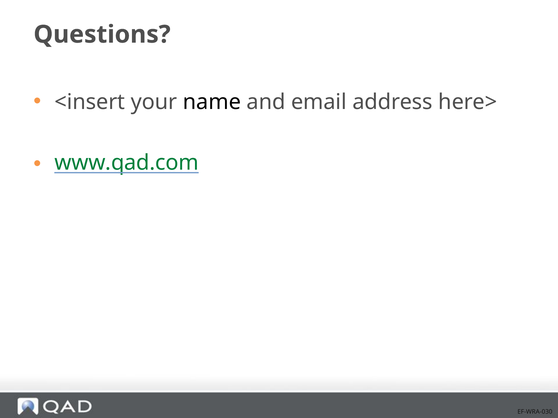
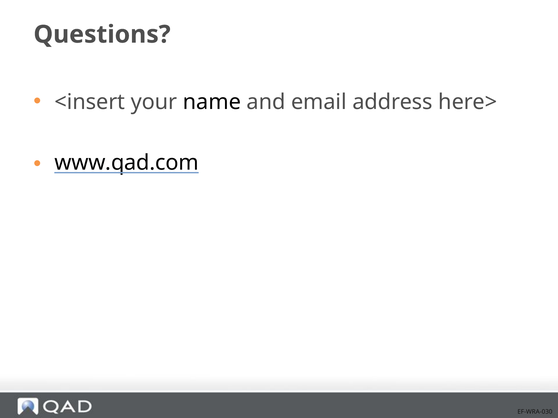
www.qad.com colour: green -> black (127, 163)
